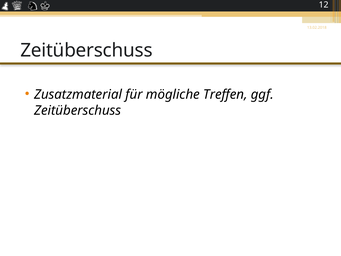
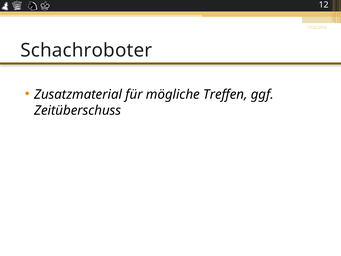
Zeitüberschuss: Zeitüberschuss -> Schachroboter (86, 50)
